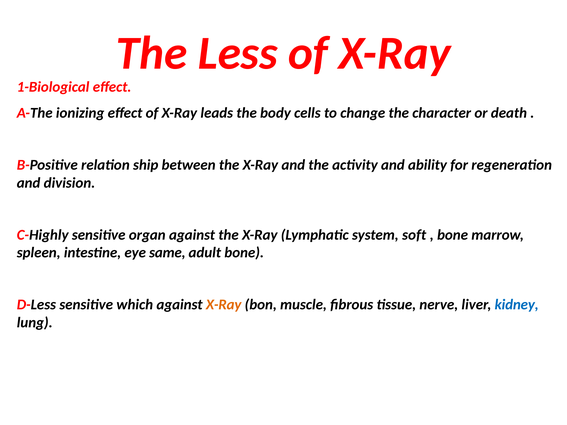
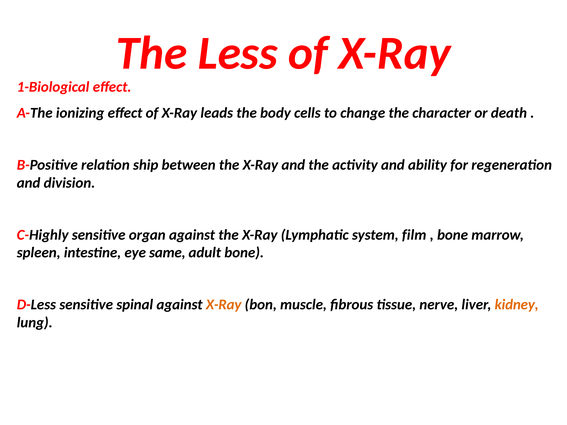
soft: soft -> film (414, 235)
which: which -> spinal (135, 305)
kidney colour: blue -> orange (517, 305)
